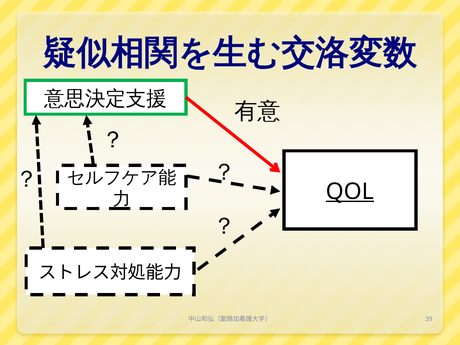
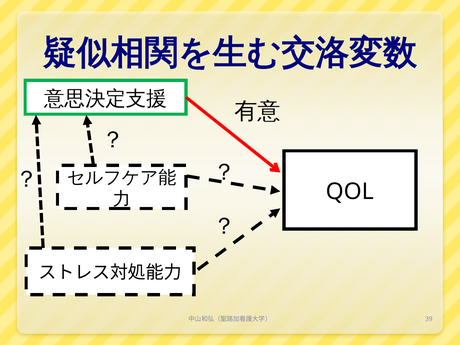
QOL underline: present -> none (350, 192)
